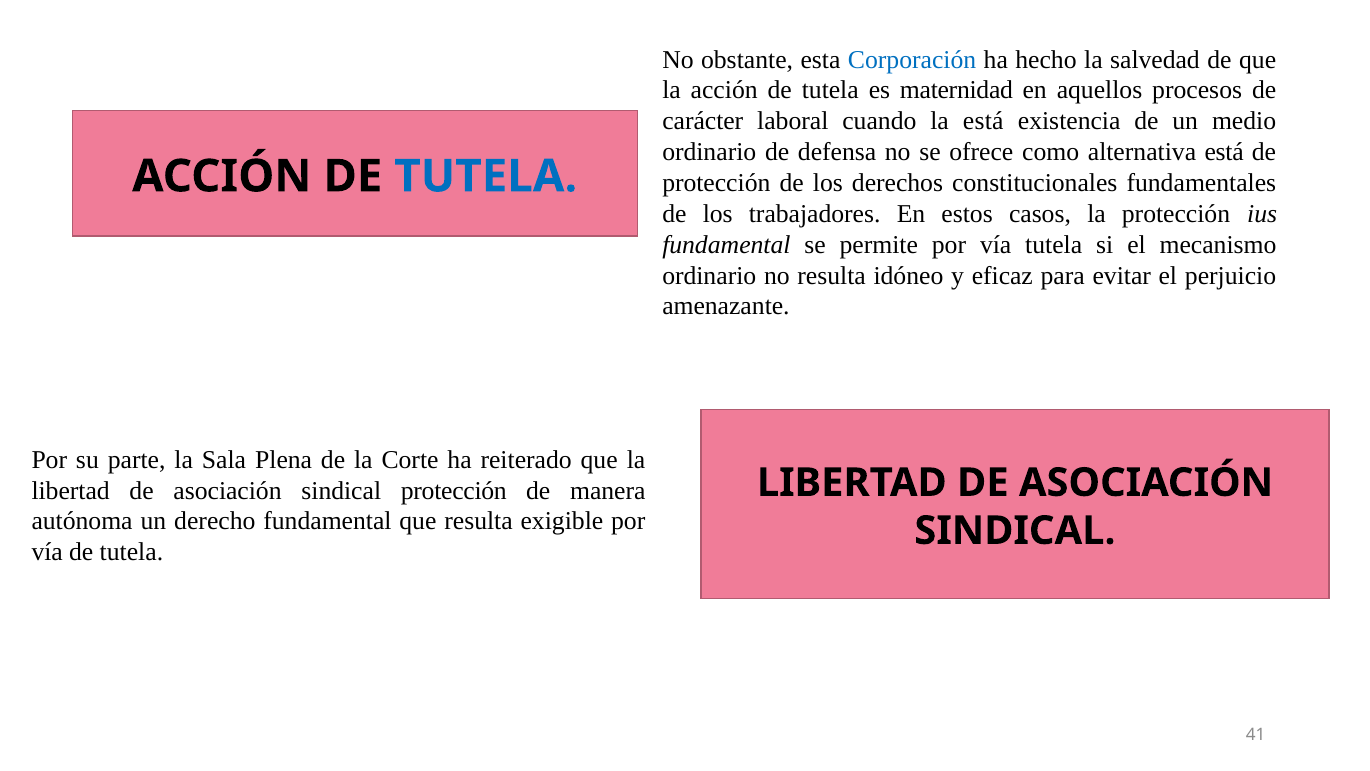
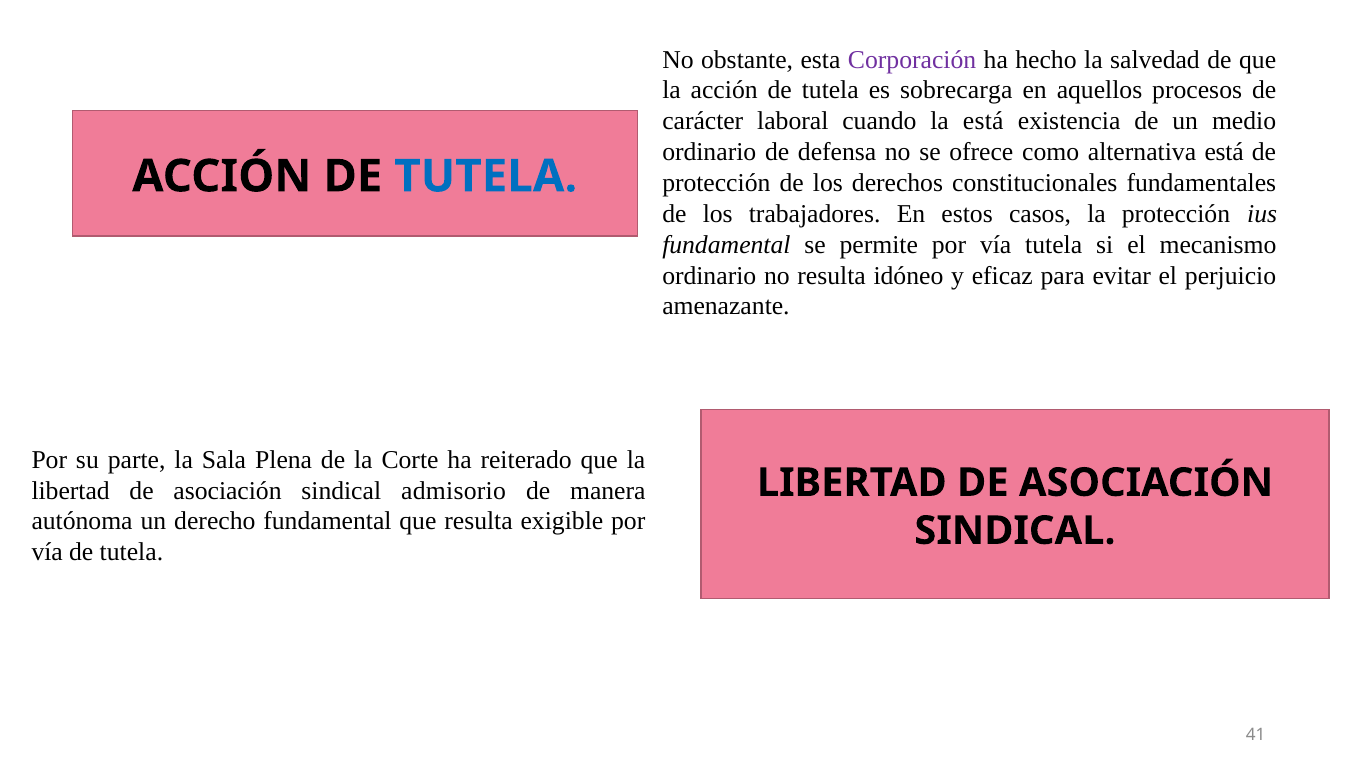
Corporación colour: blue -> purple (912, 60)
maternidad: maternidad -> sobrecarga (956, 90)
sindical protección: protección -> admisorio (454, 490)
